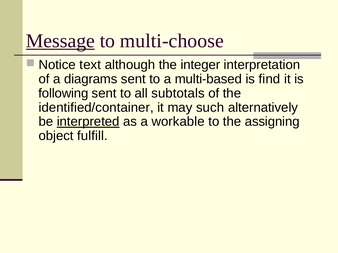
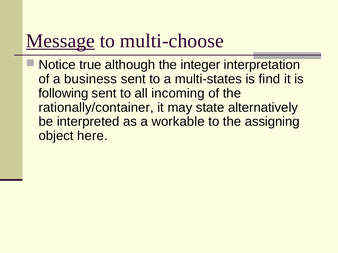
text: text -> true (90, 65)
diagrams: diagrams -> business (91, 79)
multi-based: multi-based -> multi-states (208, 79)
subtotals: subtotals -> incoming (178, 93)
identified/container: identified/container -> rationally/container (96, 108)
such: such -> state (210, 108)
interpreted underline: present -> none (88, 122)
fulfill: fulfill -> here (92, 136)
